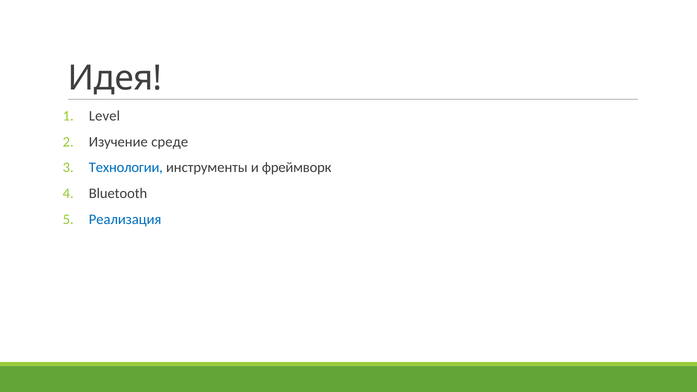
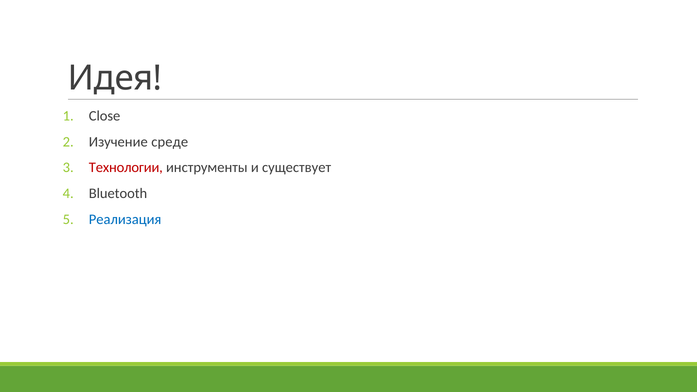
Level: Level -> Close (105, 116)
Технологии colour: blue -> red (126, 168)
фреймворк: фреймворк -> существует (297, 168)
